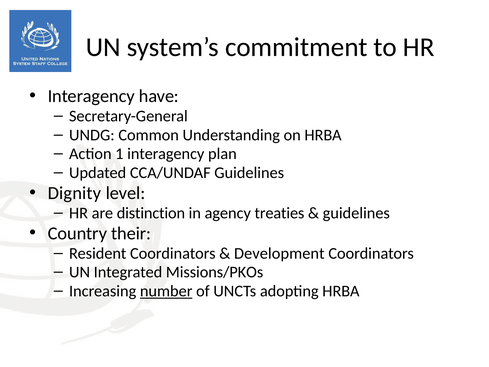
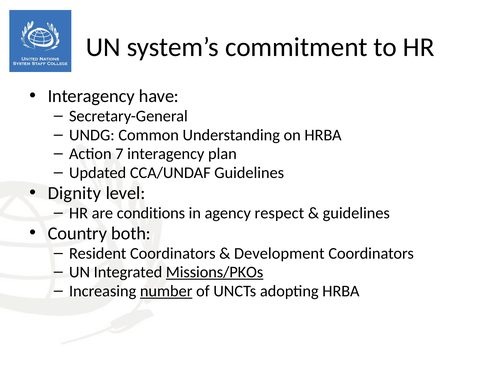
1: 1 -> 7 (119, 154)
distinction: distinction -> conditions (151, 213)
treaties: treaties -> respect (279, 213)
their: their -> both (131, 233)
Missions/PKOs underline: none -> present (215, 272)
